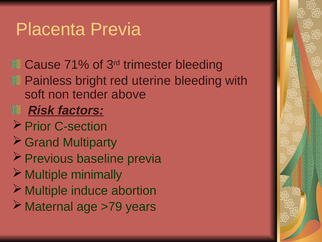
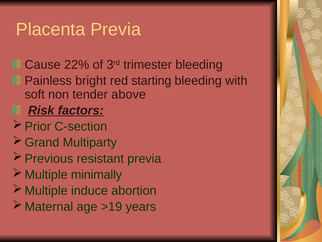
71%: 71% -> 22% (77, 65)
uterine: uterine -> starting (151, 81)
baseline: baseline -> resistant (100, 158)
>79: >79 -> >19 (112, 206)
